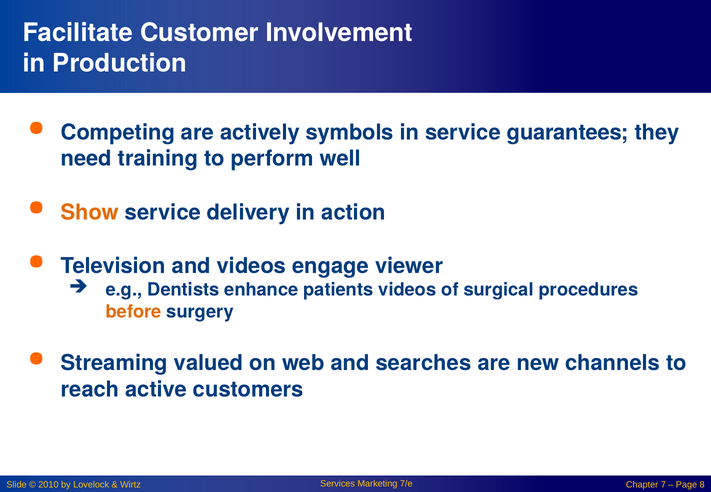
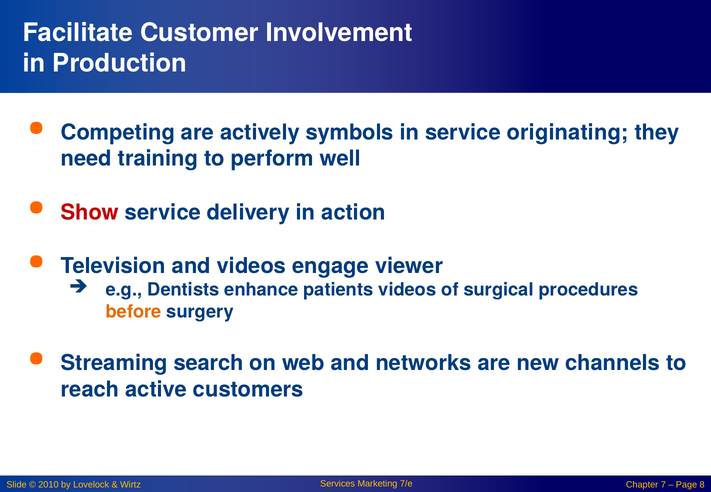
guarantees: guarantees -> originating (568, 133)
Show colour: orange -> red (90, 212)
valued: valued -> search (209, 363)
searches: searches -> networks (424, 363)
